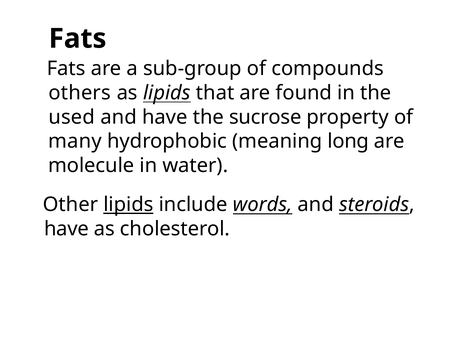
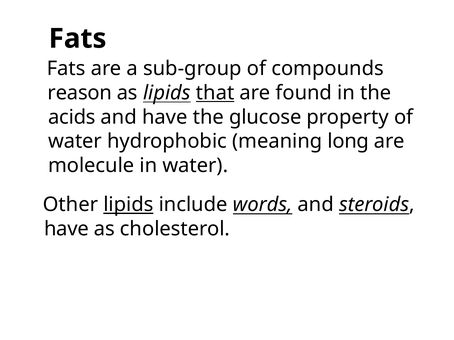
others: others -> reason (80, 93)
that underline: none -> present (215, 93)
used: used -> acids (72, 117)
sucrose: sucrose -> glucose (265, 117)
many: many -> water (75, 141)
